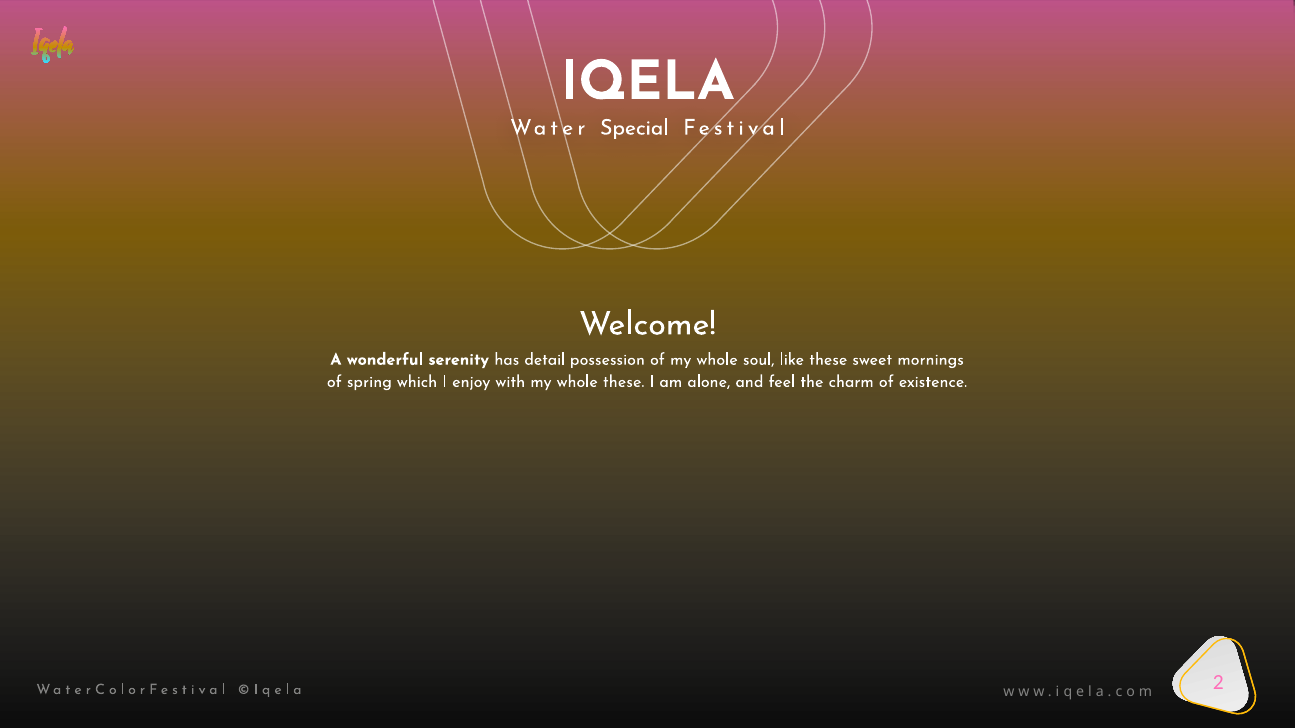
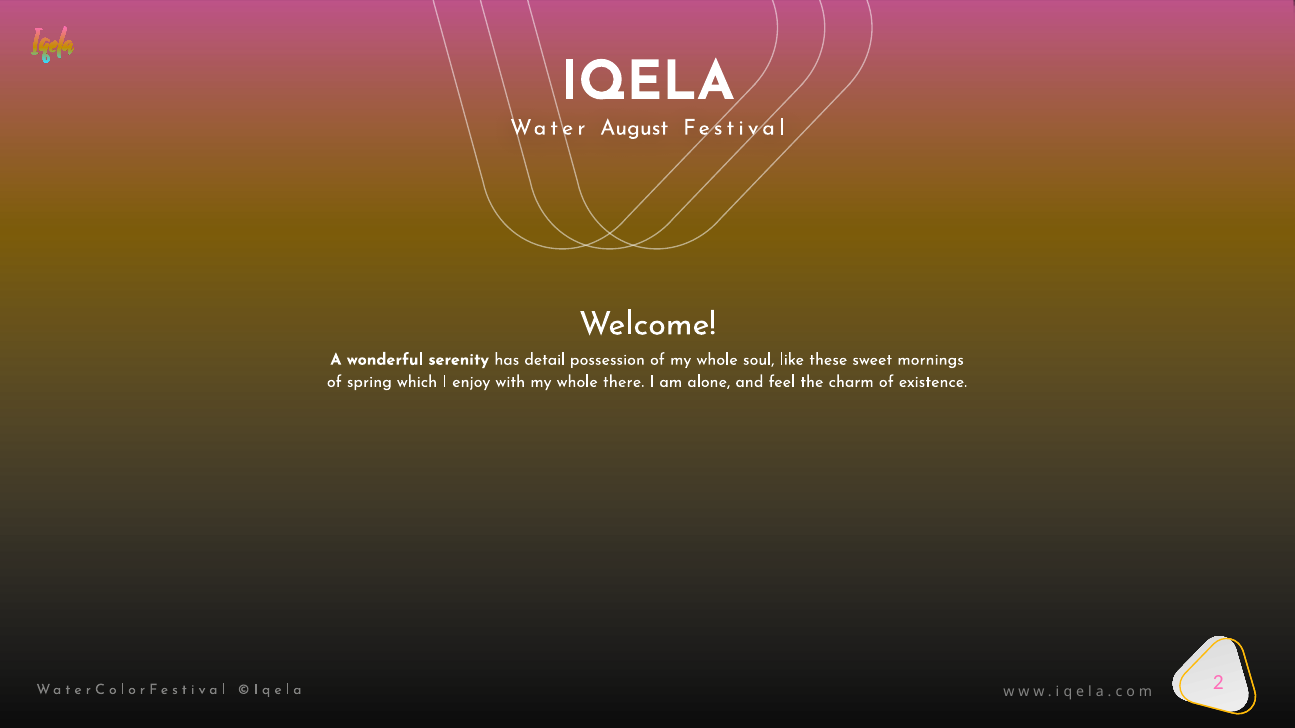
Special: Special -> August (634, 128)
whole these: these -> there (624, 382)
